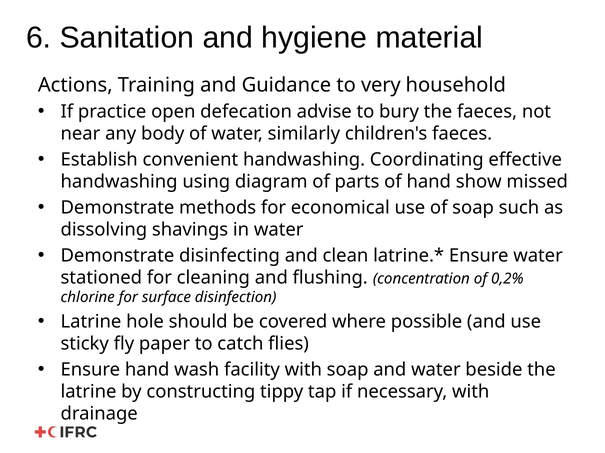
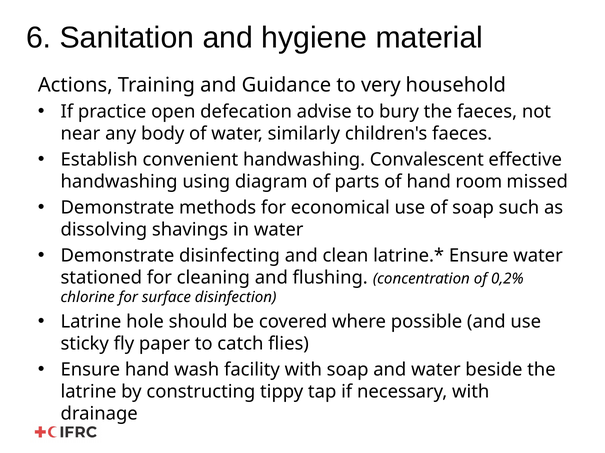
Coordinating: Coordinating -> Convalescent (427, 160)
show: show -> room (479, 182)
